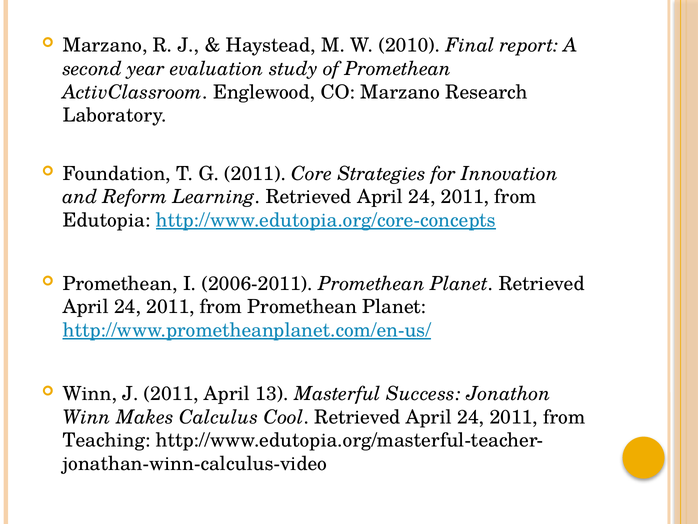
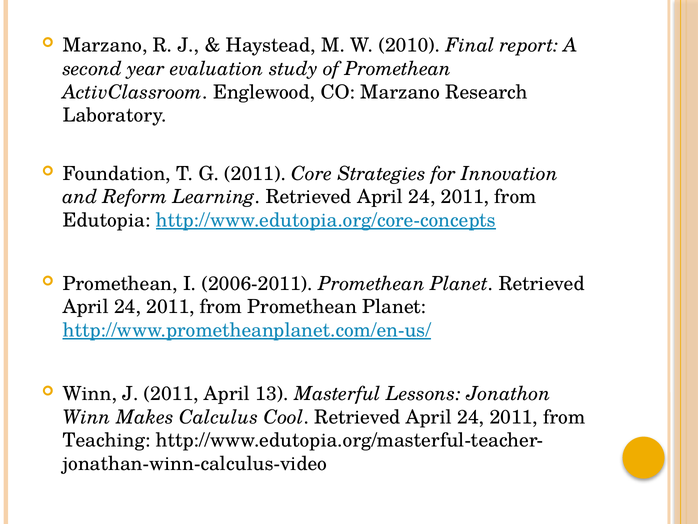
Success: Success -> Lessons (423, 393)
